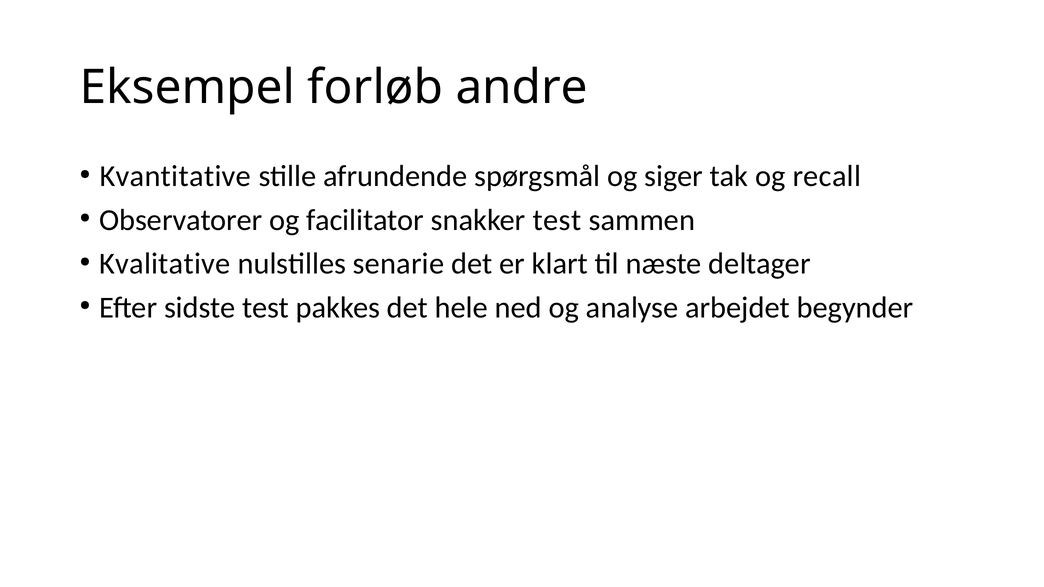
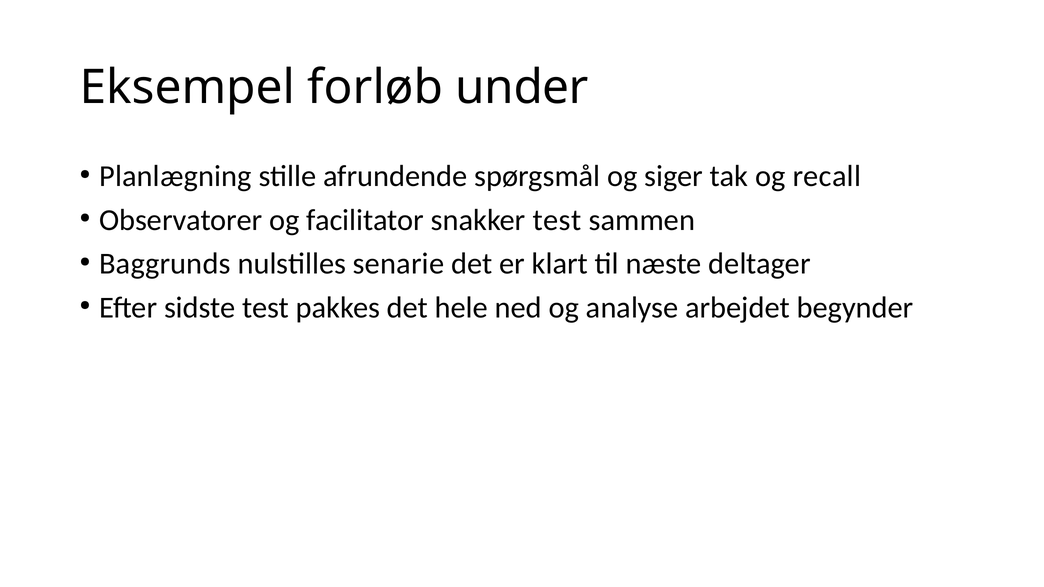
andre: andre -> under (522, 88)
Kvantitative: Kvantitative -> Planlægning (175, 177)
Kvalitative: Kvalitative -> Baggrunds (165, 264)
